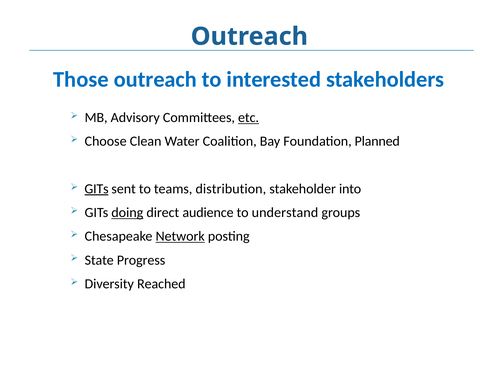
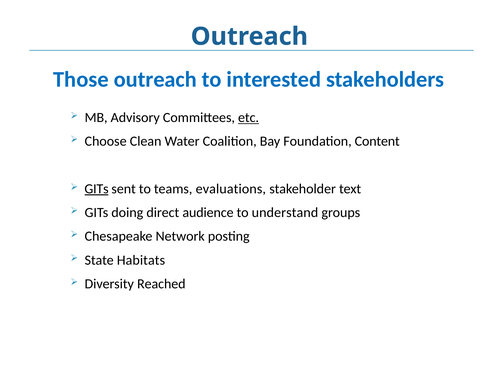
Planned: Planned -> Content (377, 141)
distribution: distribution -> evaluations (231, 189)
into: into -> text (350, 189)
doing underline: present -> none (127, 213)
Network underline: present -> none (180, 237)
Progress: Progress -> Habitats (141, 260)
